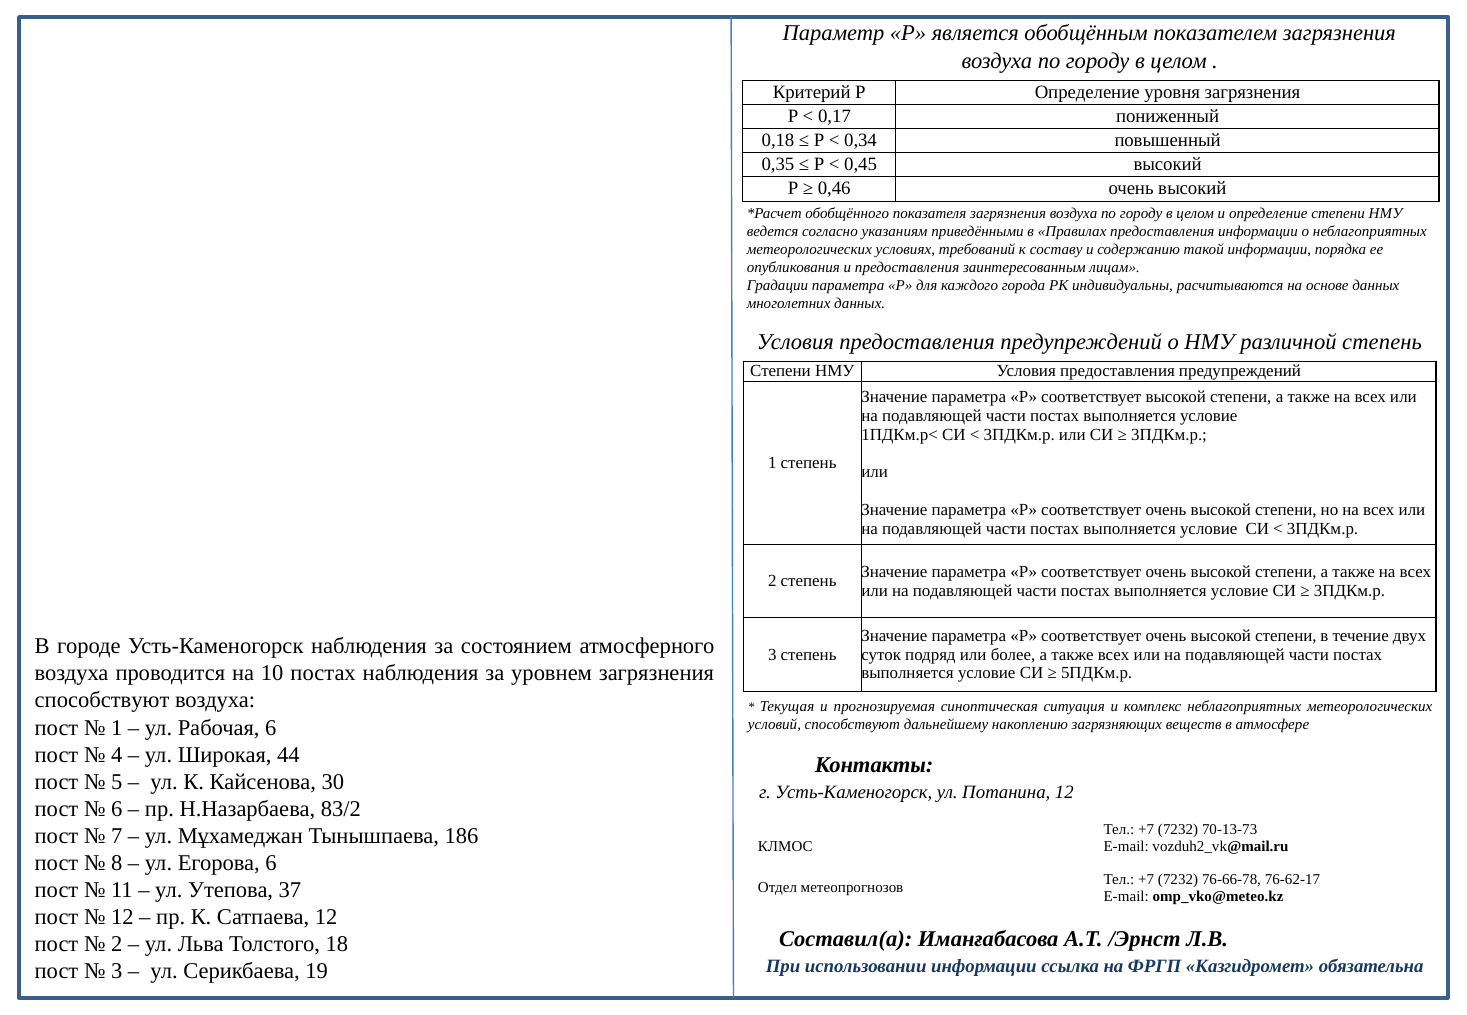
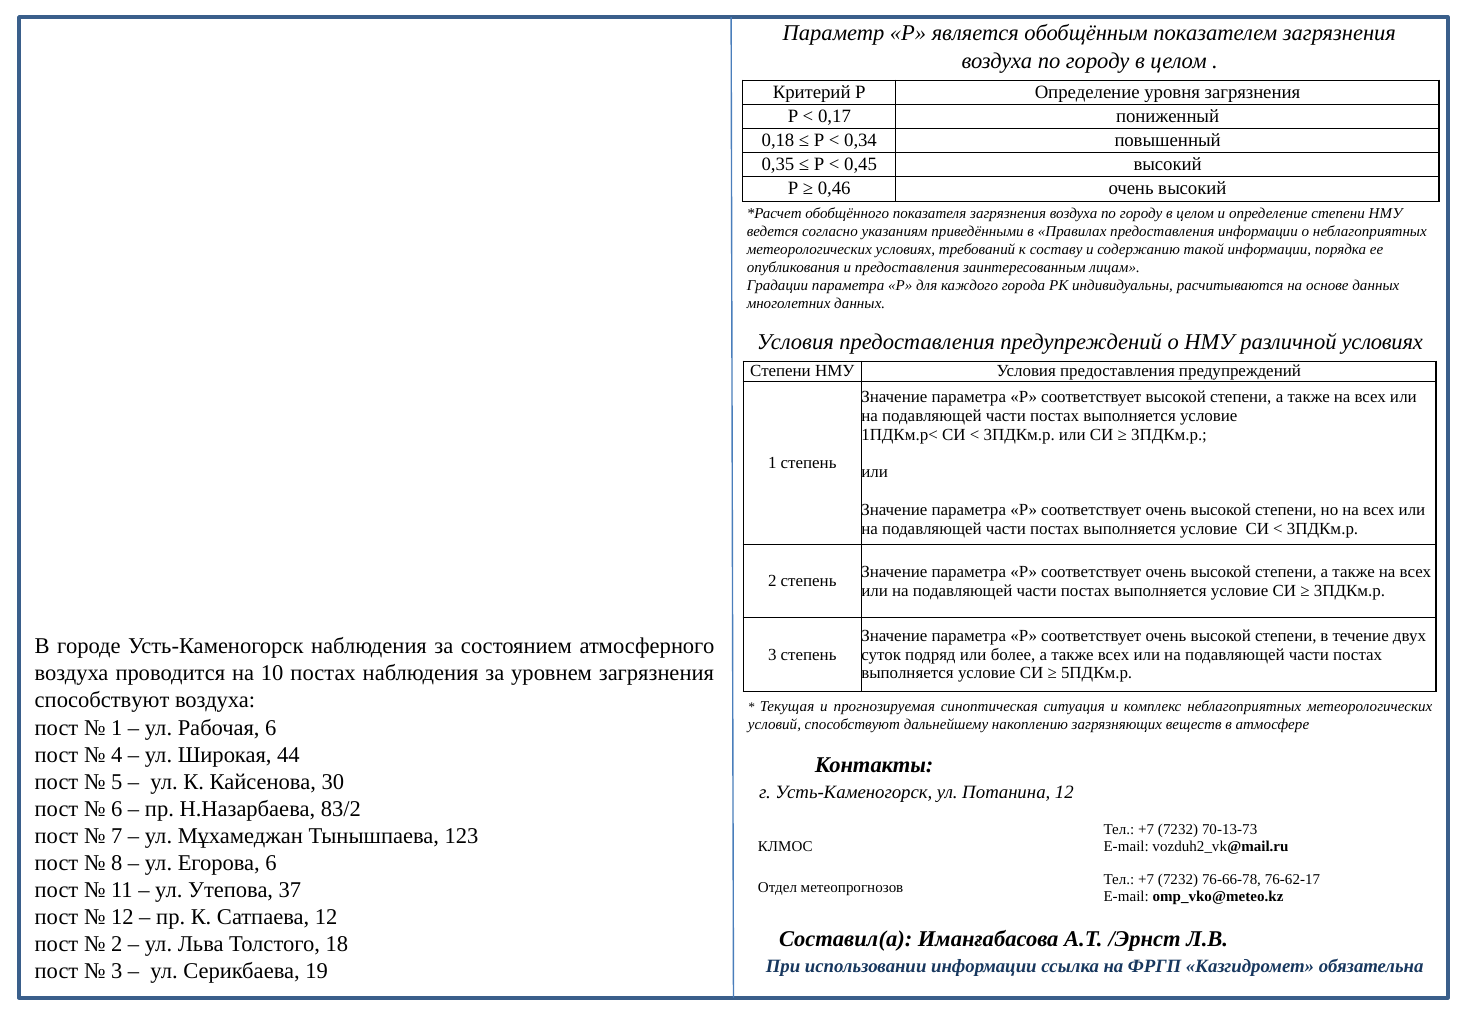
различной степень: степень -> условиях (1382, 342)
186: 186 -> 123 (462, 836)
